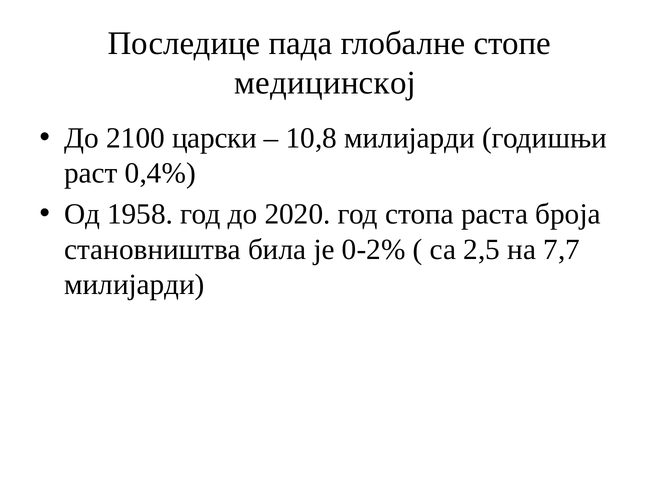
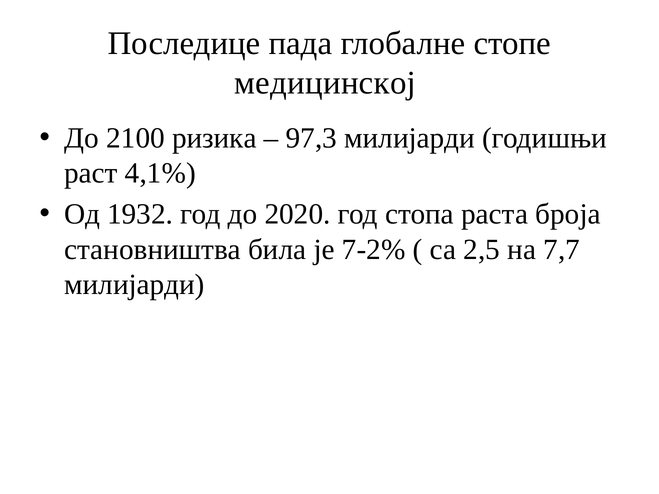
царски: царски -> ризика (214, 138)
10,8: 10,8 -> 97,3 (311, 138)
0,4%: 0,4% -> 4,1% (160, 173)
1958: 1958 -> 1932 (140, 214)
0-2%: 0-2% -> 7-2% (374, 250)
